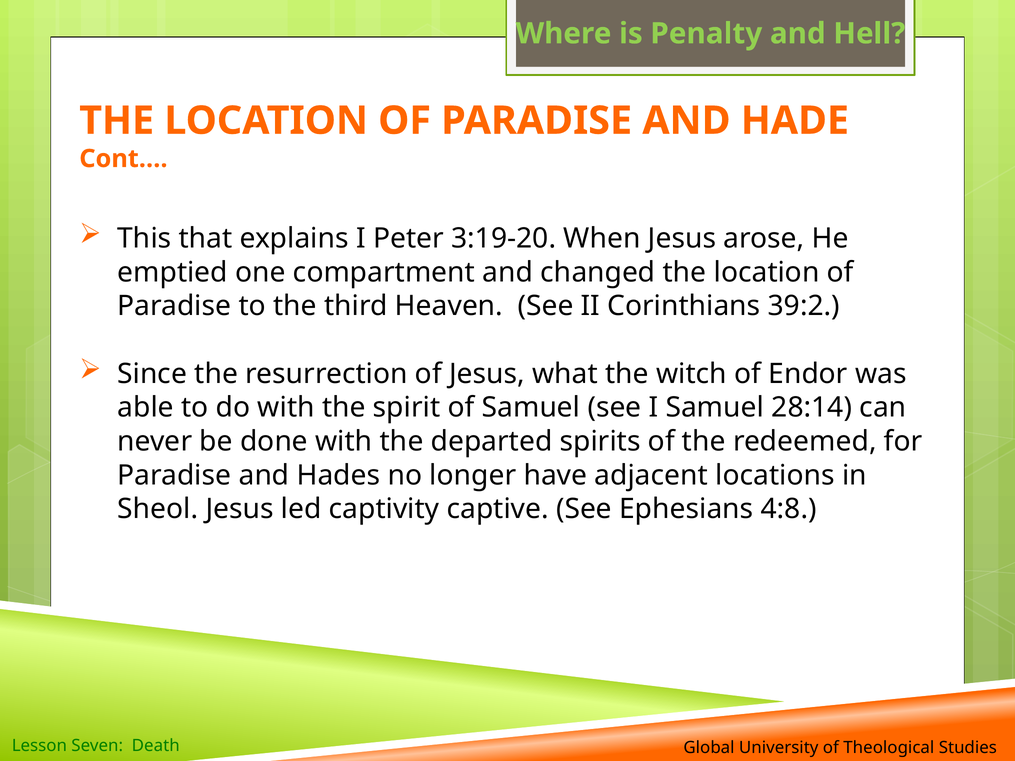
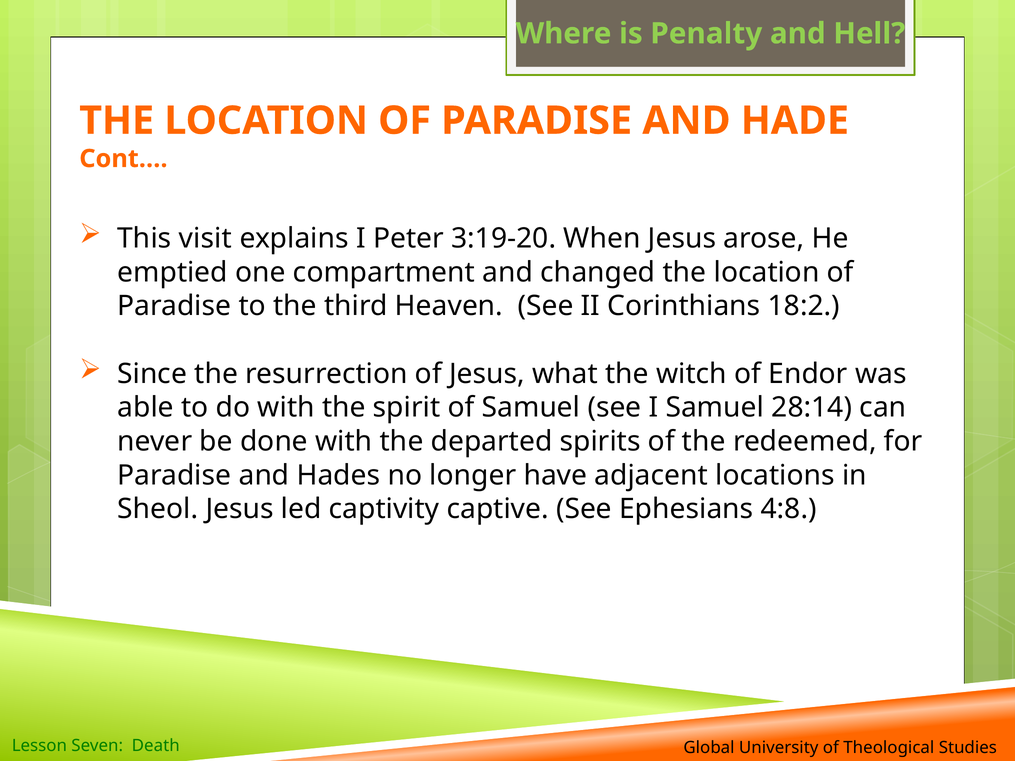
that: that -> visit (205, 238)
39:2: 39:2 -> 18:2 (804, 306)
